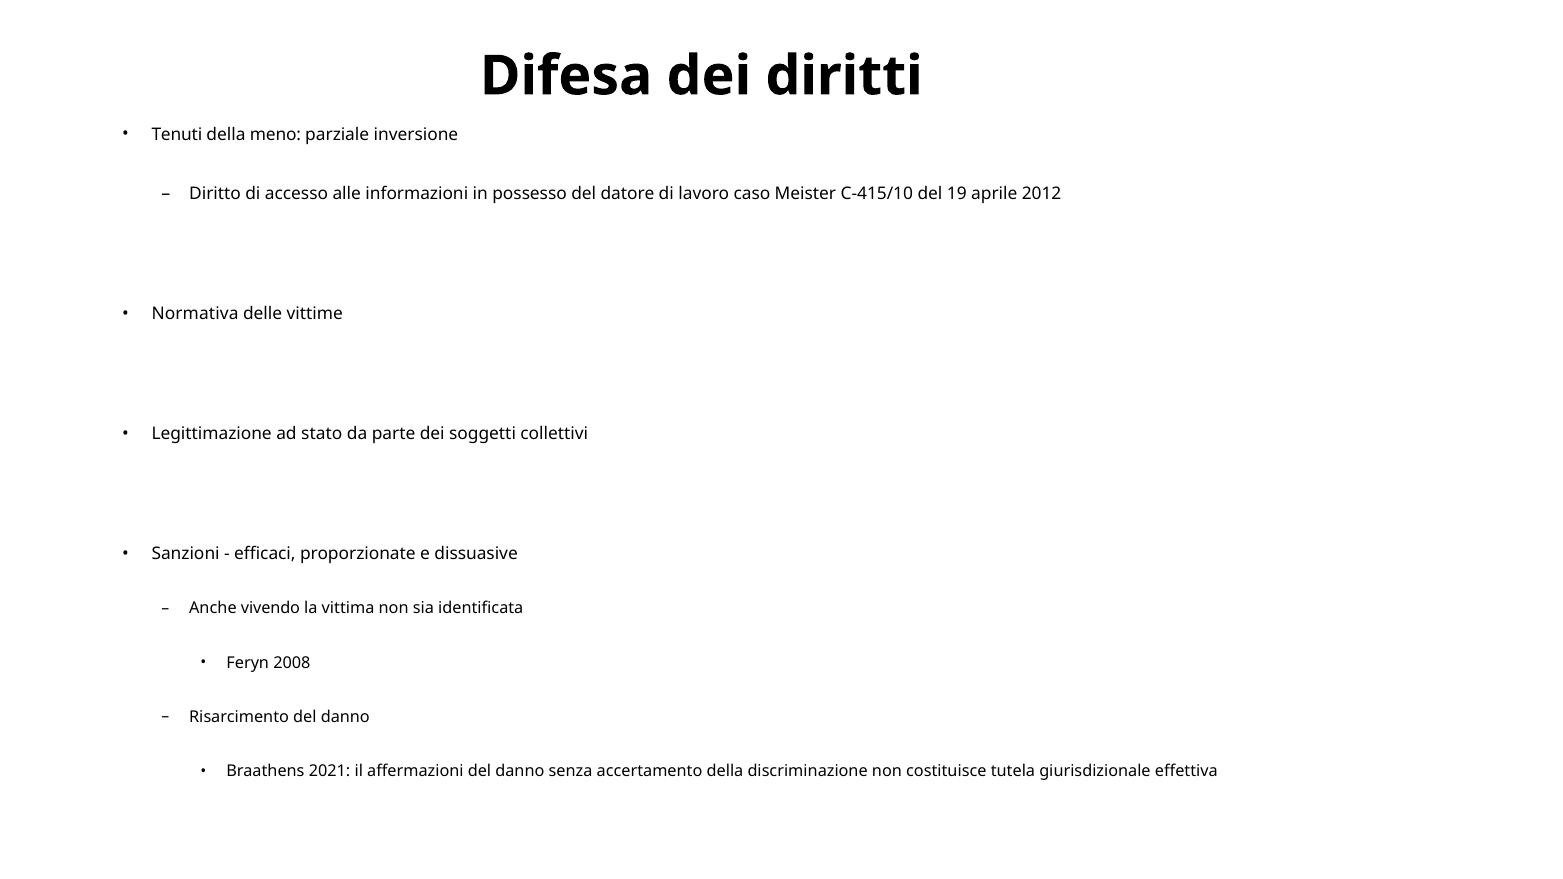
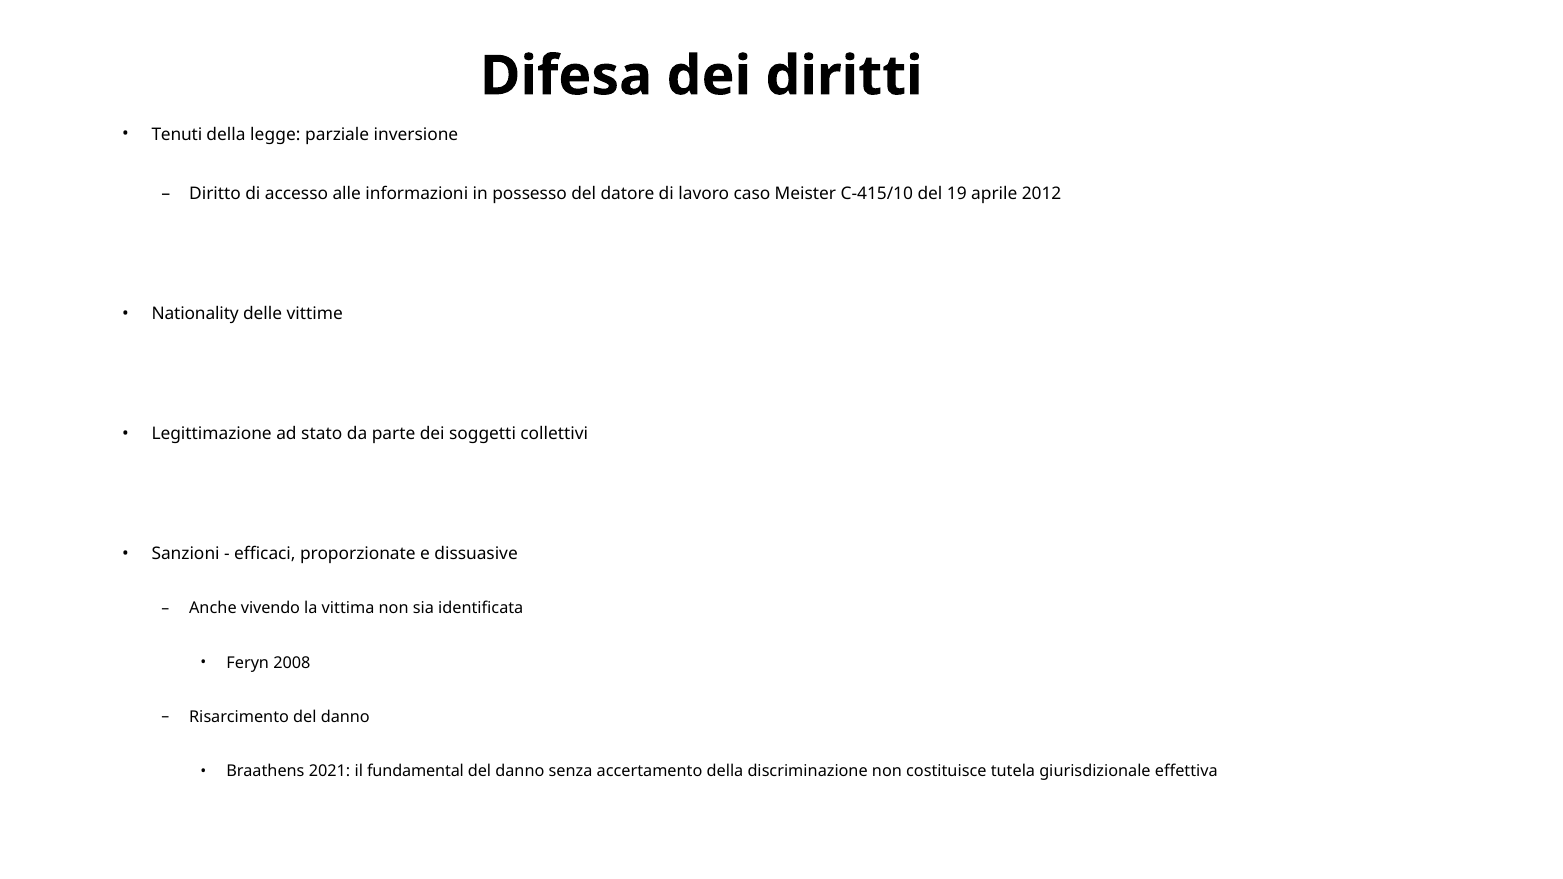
meno: meno -> legge (275, 134)
Normativa: Normativa -> Nationality (195, 314)
affermazioni: affermazioni -> fundamental (415, 771)
